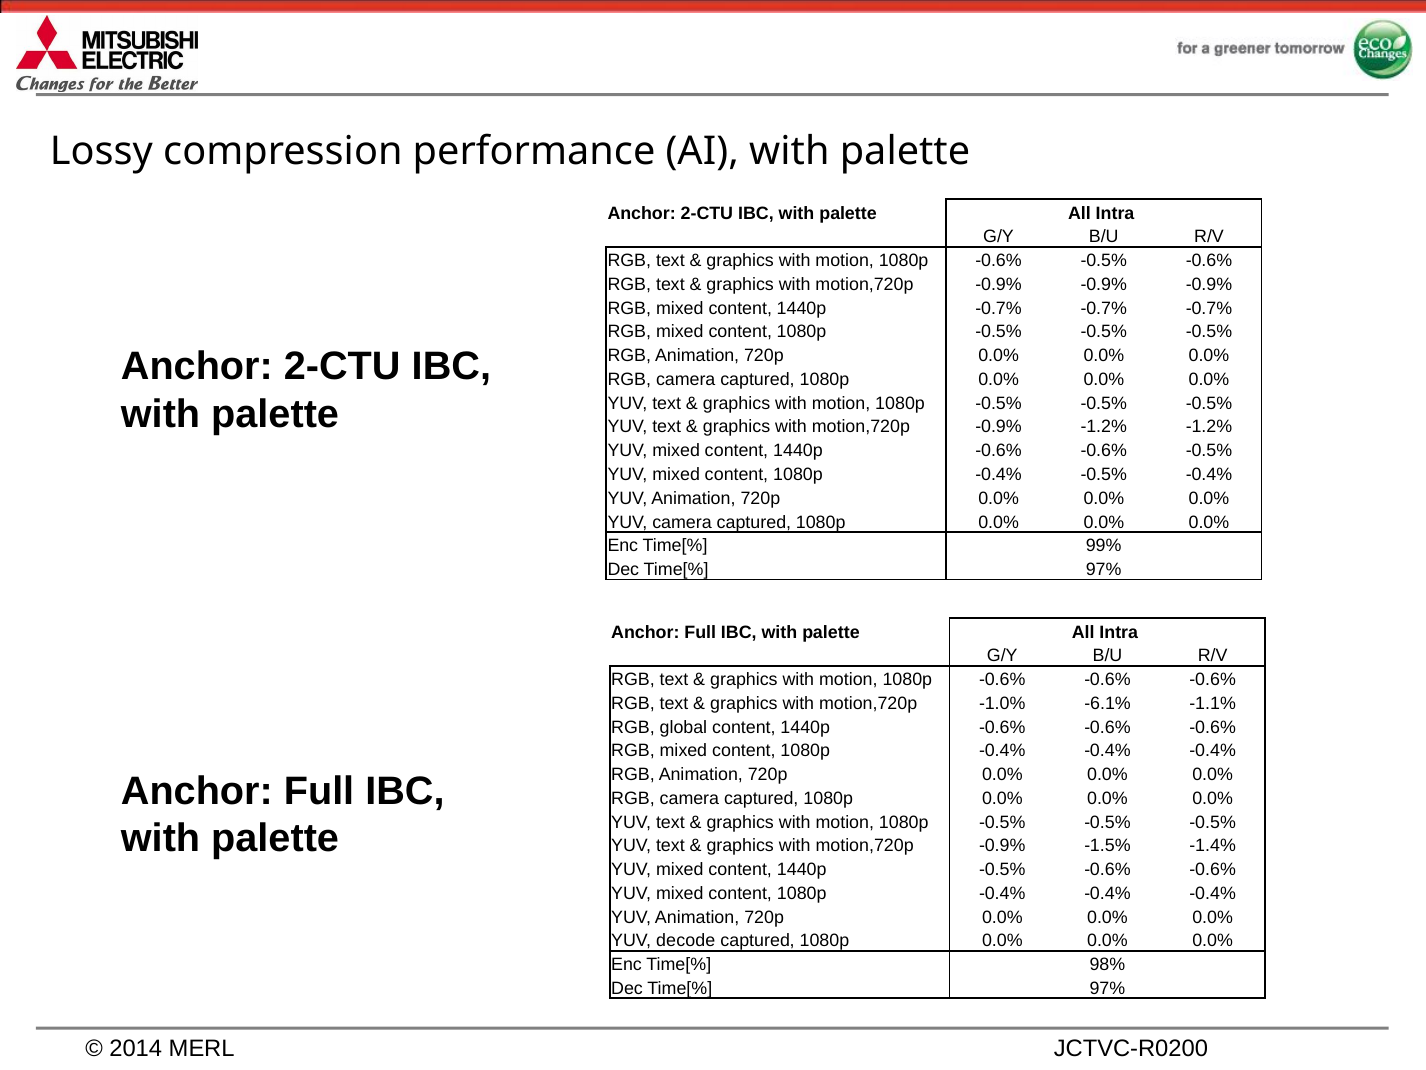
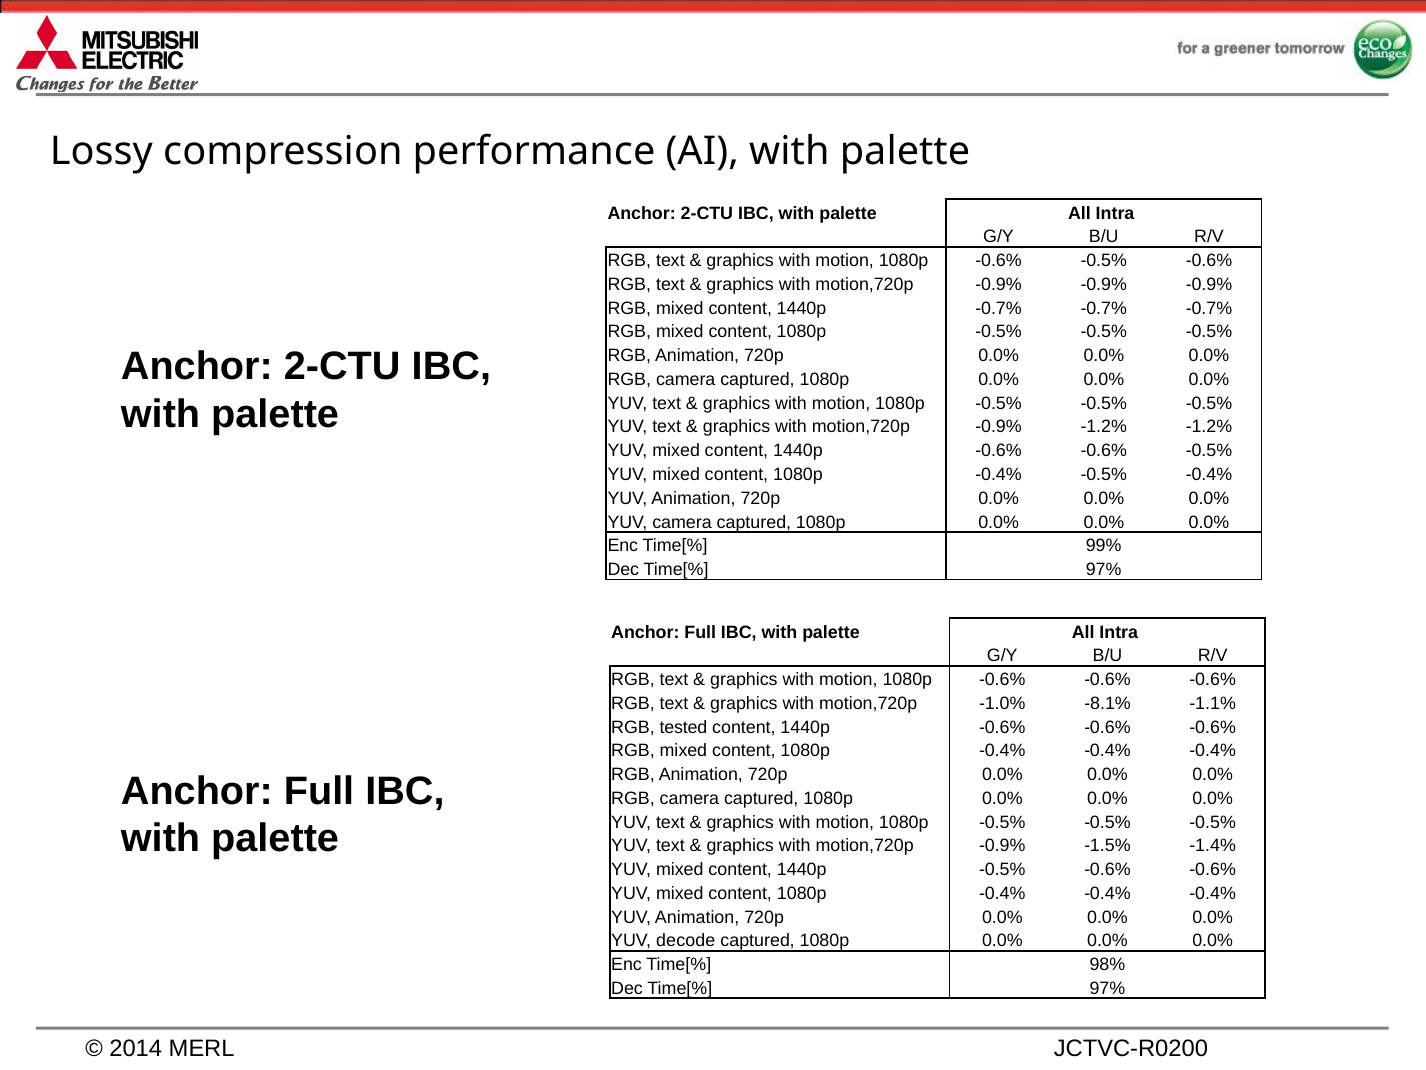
-6.1%: -6.1% -> -8.1% (1108, 703)
global: global -> tested (684, 727)
